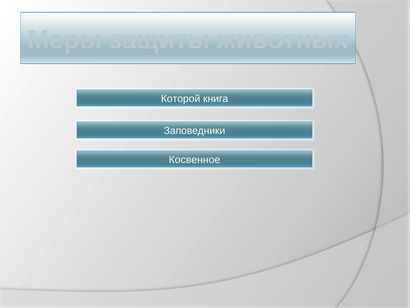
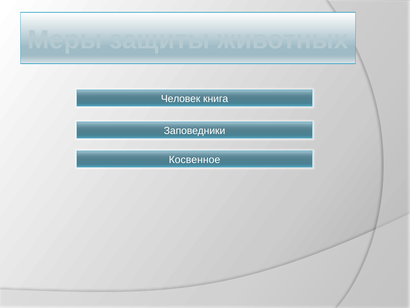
Которой: Которой -> Человек (181, 99)
